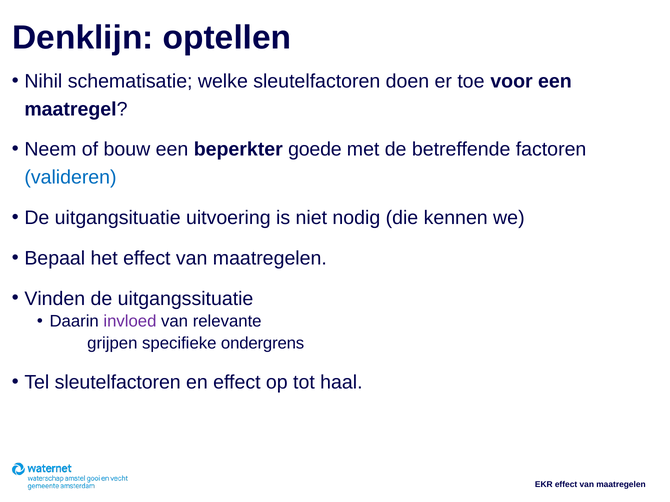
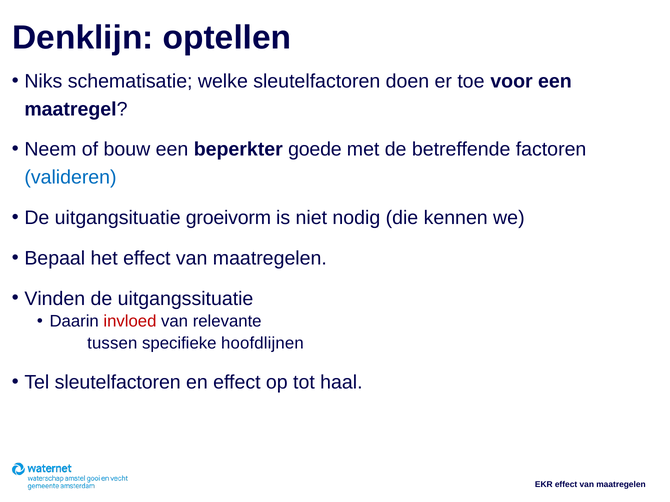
Nihil: Nihil -> Niks (43, 81)
uitvoering: uitvoering -> groeivorm (228, 218)
invloed colour: purple -> red (130, 322)
grijpen: grijpen -> tussen (112, 343)
ondergrens: ondergrens -> hoofdlijnen (262, 343)
